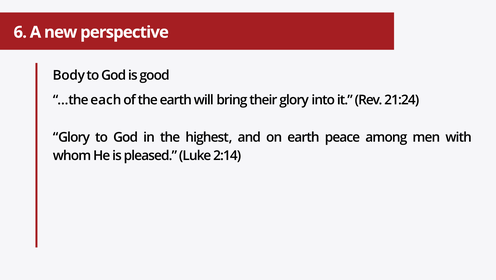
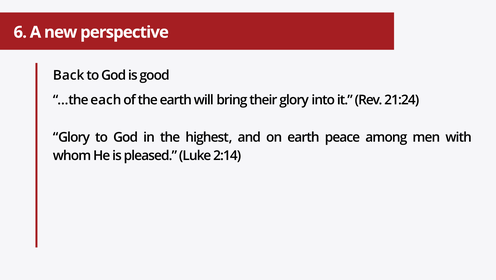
Body: Body -> Back (69, 75)
